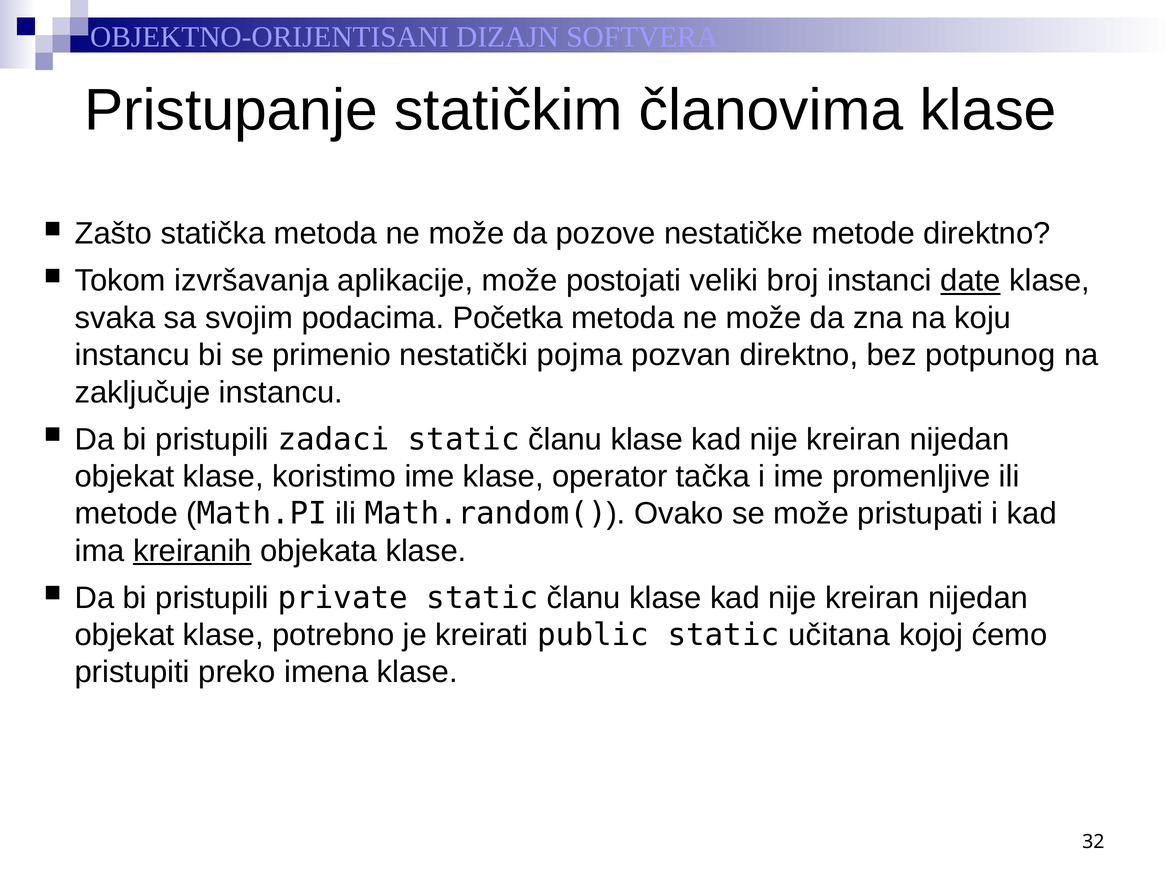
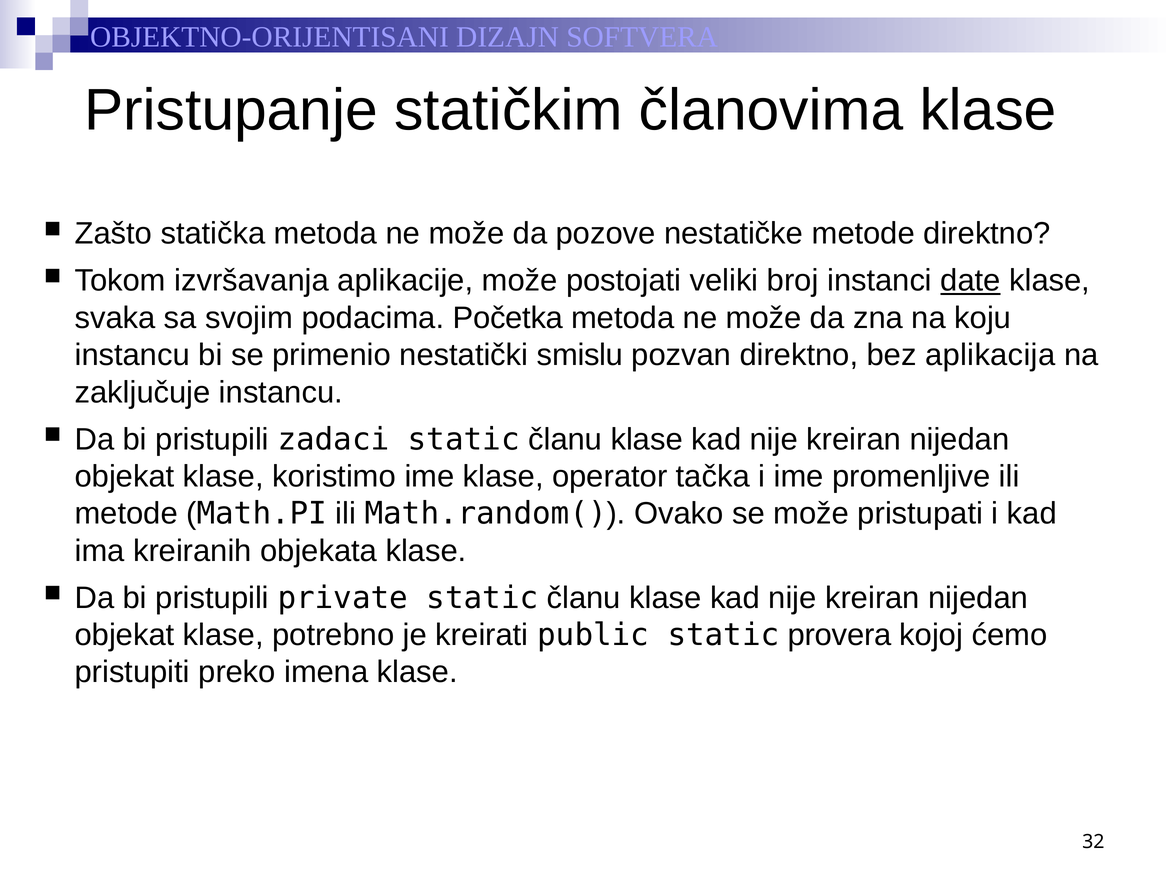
pojma: pojma -> smislu (580, 355)
potpunog: potpunog -> aplikacija (990, 355)
kreiranih underline: present -> none (192, 551)
učitana: učitana -> provera (840, 635)
